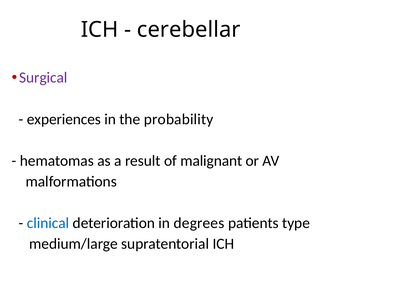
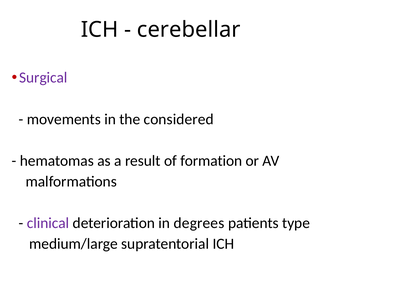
experiences: experiences -> movements (64, 119)
probability: probability -> considered (179, 119)
malignant: malignant -> formation (211, 161)
clinical colour: blue -> purple (48, 223)
